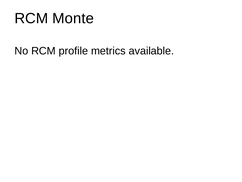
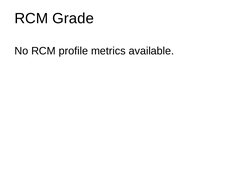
Monte: Monte -> Grade (73, 18)
